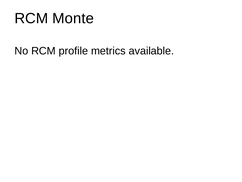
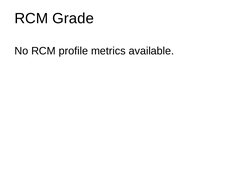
Monte: Monte -> Grade (73, 18)
